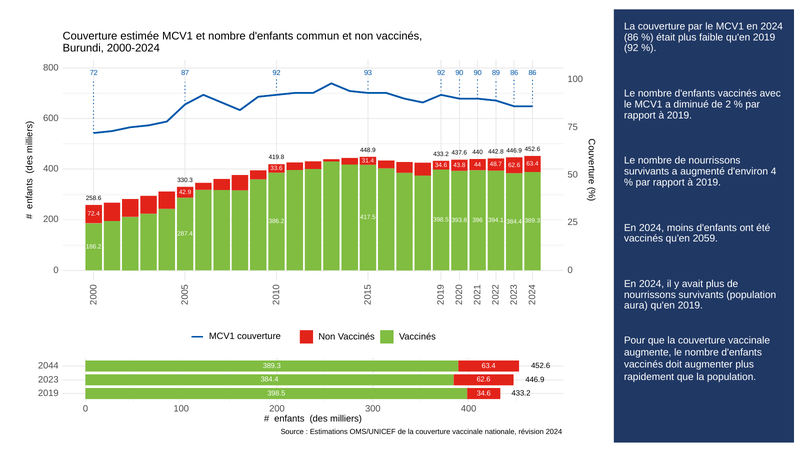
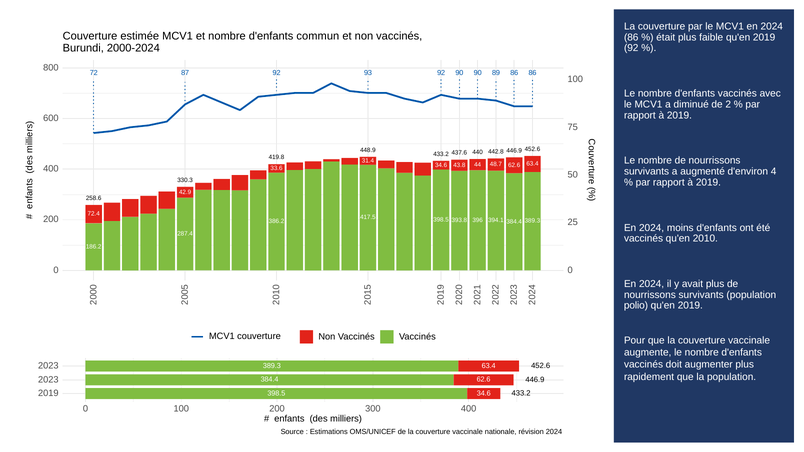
2059: 2059 -> 2010 (705, 239)
aura: aura -> polio (636, 306)
2044: 2044 -> 2023 (48, 366)
